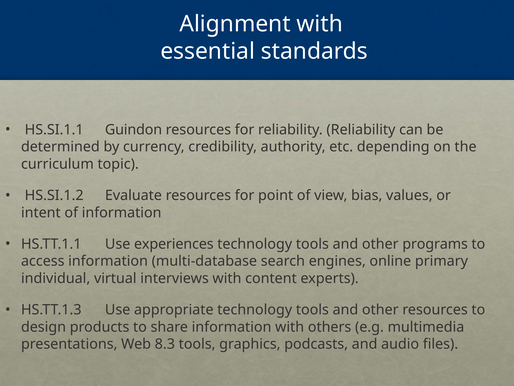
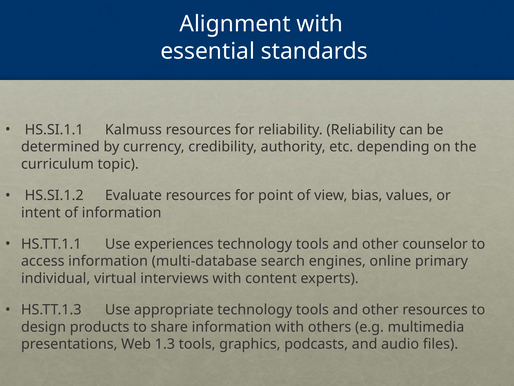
Guindon: Guindon -> Kalmuss (133, 130)
programs: programs -> counselor (435, 244)
8.3: 8.3 -> 1.3 (165, 344)
